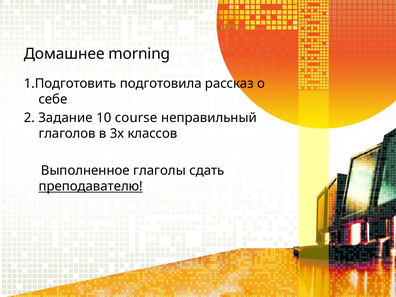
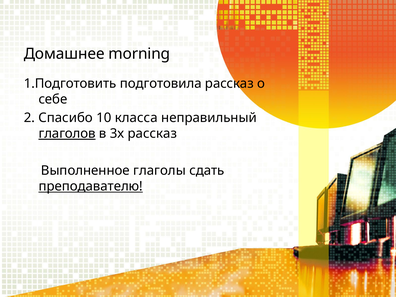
Задание: Задание -> Спасибо (66, 118)
course: course -> класса (136, 118)
глаголов underline: none -> present (67, 134)
3х классов: классов -> рассказ (152, 134)
